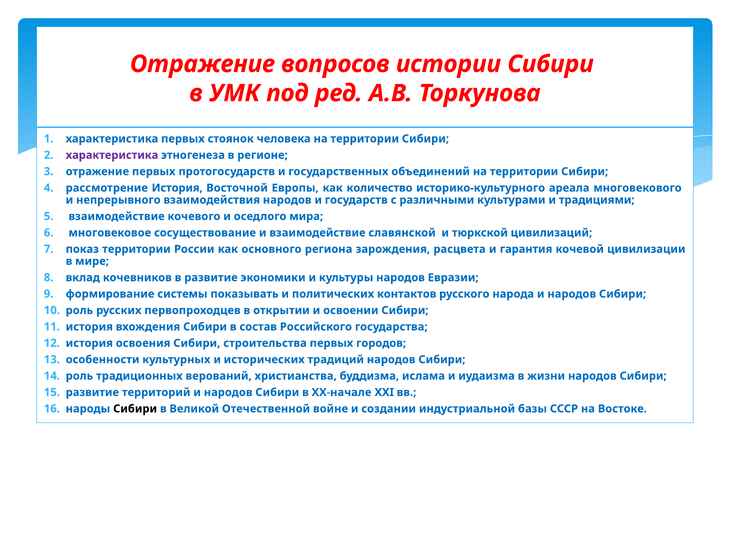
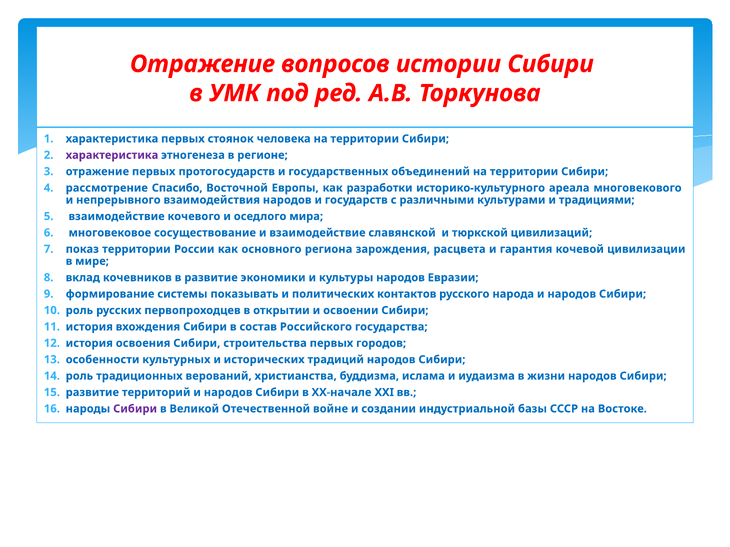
рассмотрение История: История -> Спасибо (177, 188)
количество: количество -> разработки (380, 188)
Сибири colour: black -> purple (135, 409)
